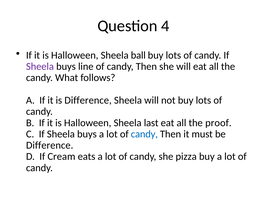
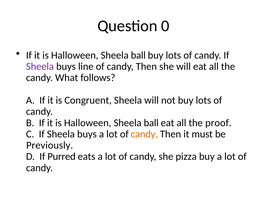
4: 4 -> 0 (165, 26)
is Difference: Difference -> Congruent (88, 100)
last: last -> ball (151, 122)
candy colour: blue -> orange (144, 134)
Difference: Difference -> Previously (50, 145)
Cream: Cream -> Purred (62, 156)
